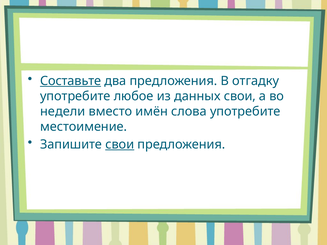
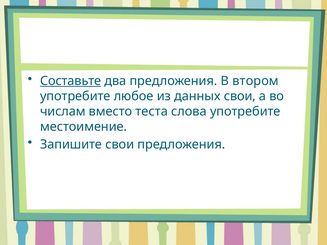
отгадку: отгадку -> втором (256, 81)
недели: недели -> числам (63, 112)
имён: имён -> теста (152, 112)
свои underline: present -> none (120, 145)
